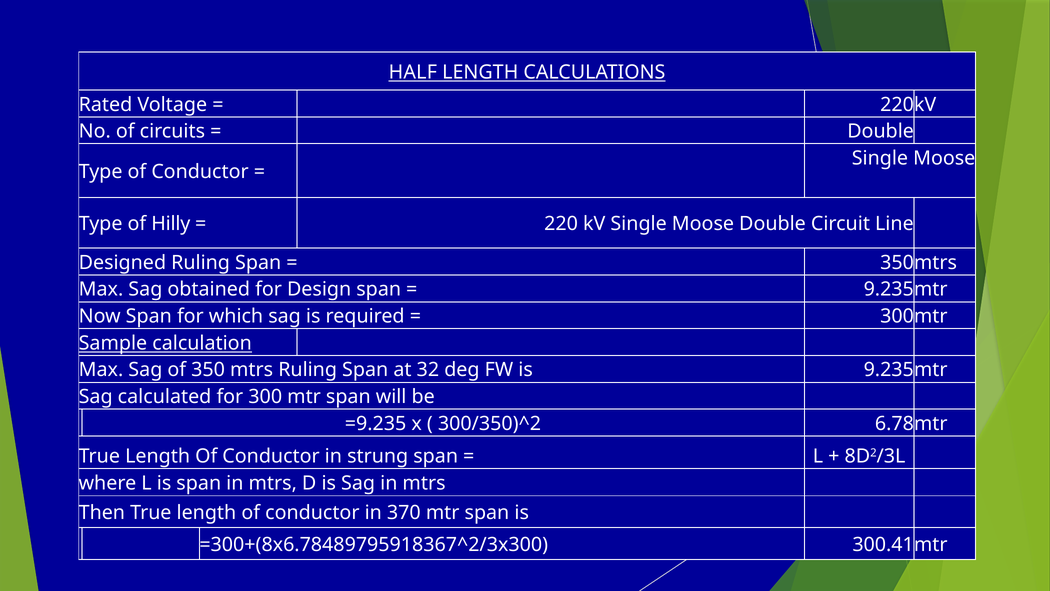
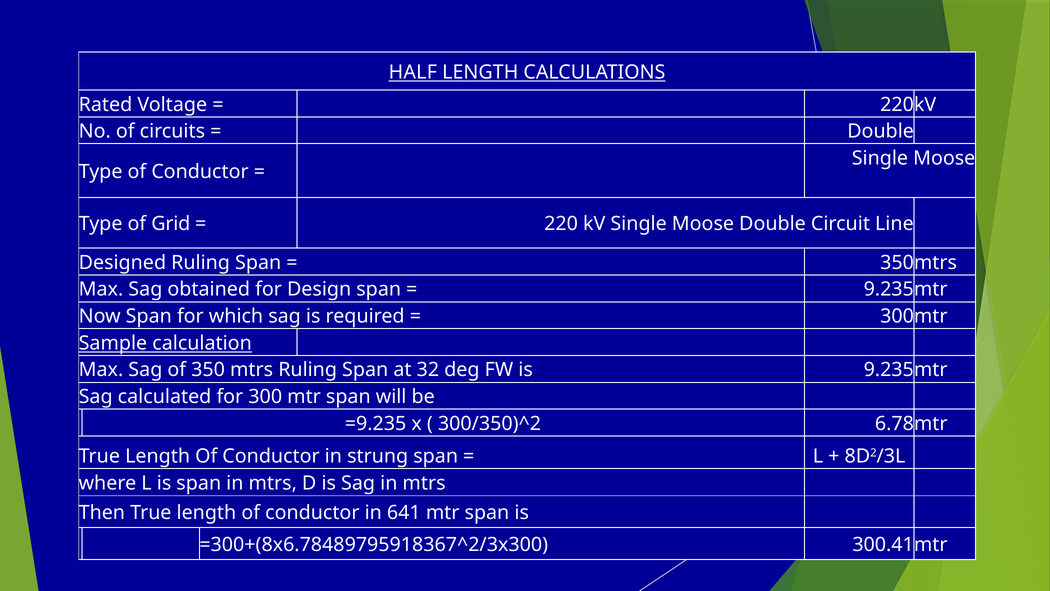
Hilly: Hilly -> Grid (171, 224)
370: 370 -> 641 (404, 512)
